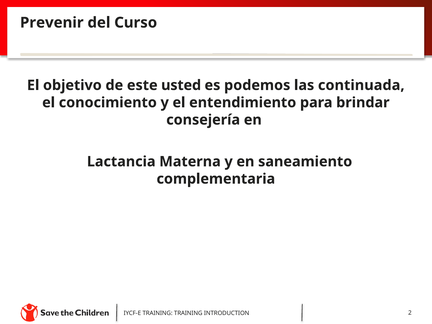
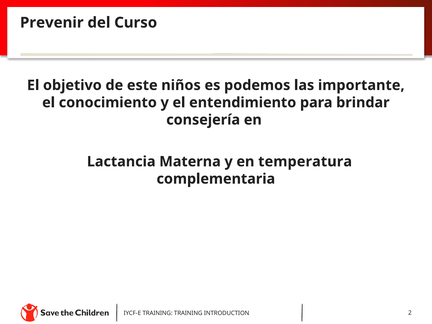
usted: usted -> niños (181, 85)
continuada: continuada -> importante (361, 85)
saneamiento: saneamiento -> temperatura (305, 162)
